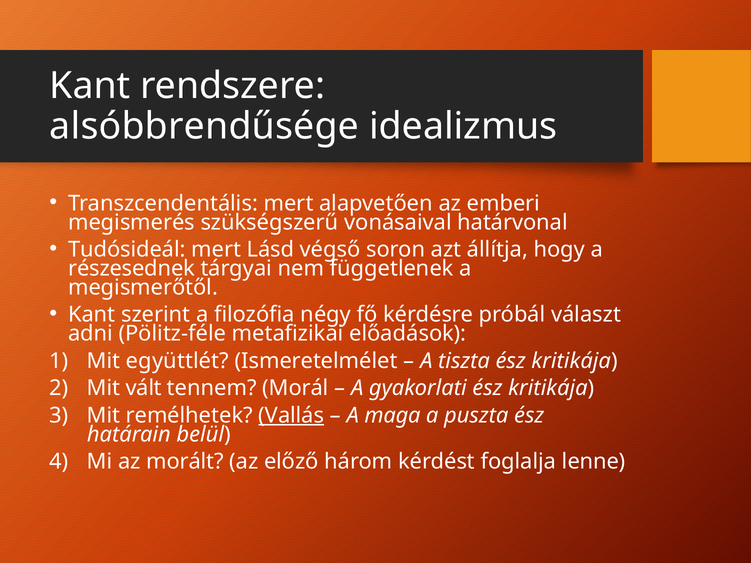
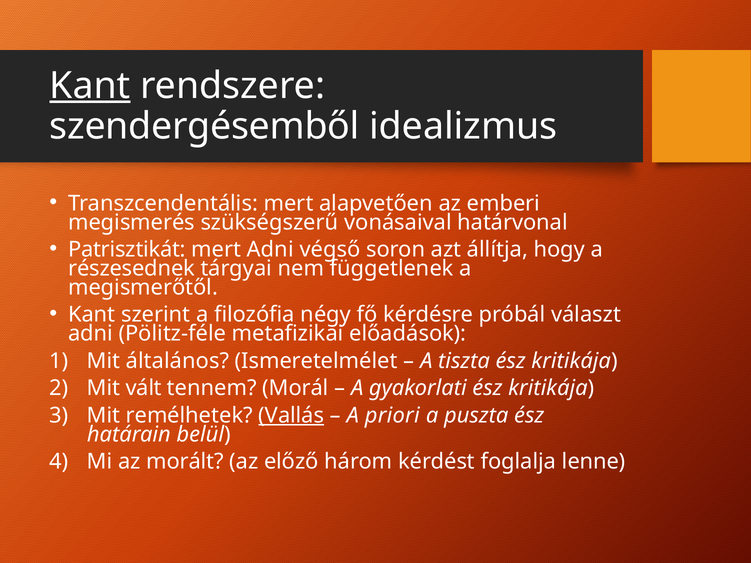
Kant underline: none -> present (90, 86)
alsóbbrendűsége: alsóbbrendűsége -> szendergésemből (204, 126)
Tudósideál: Tudósideál -> Patrisztikát (127, 250)
mert Lásd: Lásd -> Adni (270, 250)
együttlét: együttlét -> általános (178, 361)
maga: maga -> priori (392, 416)
